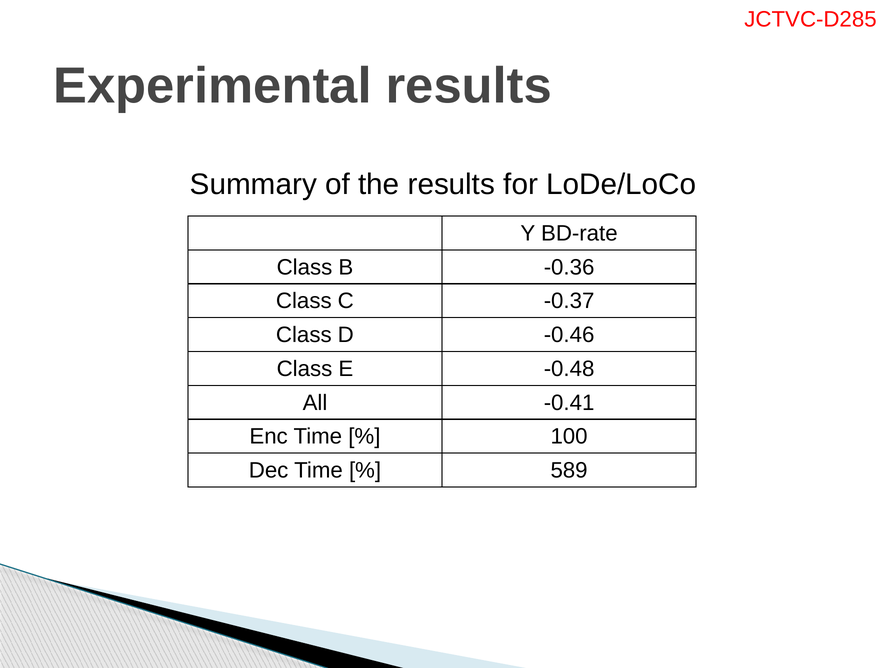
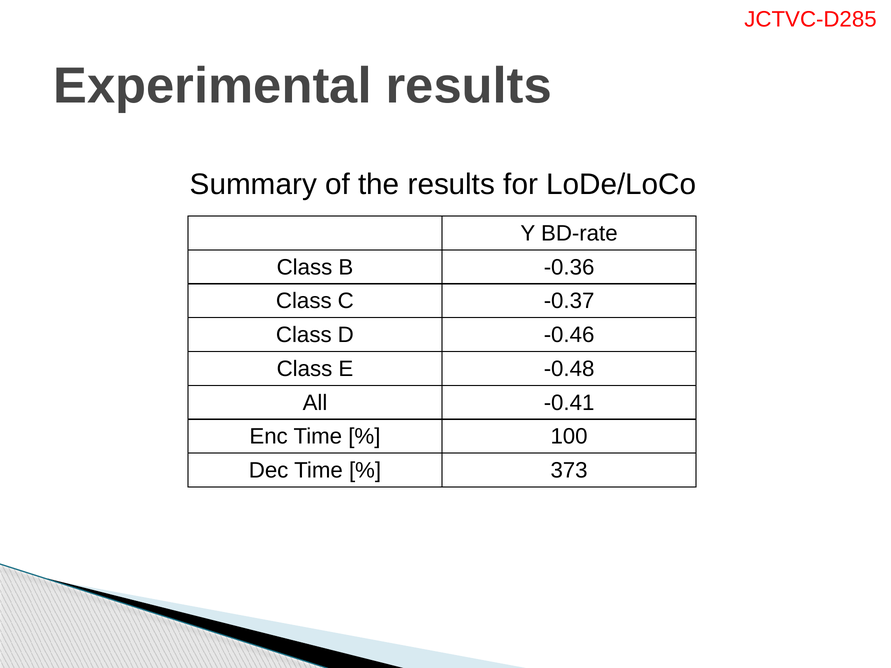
589: 589 -> 373 (569, 471)
